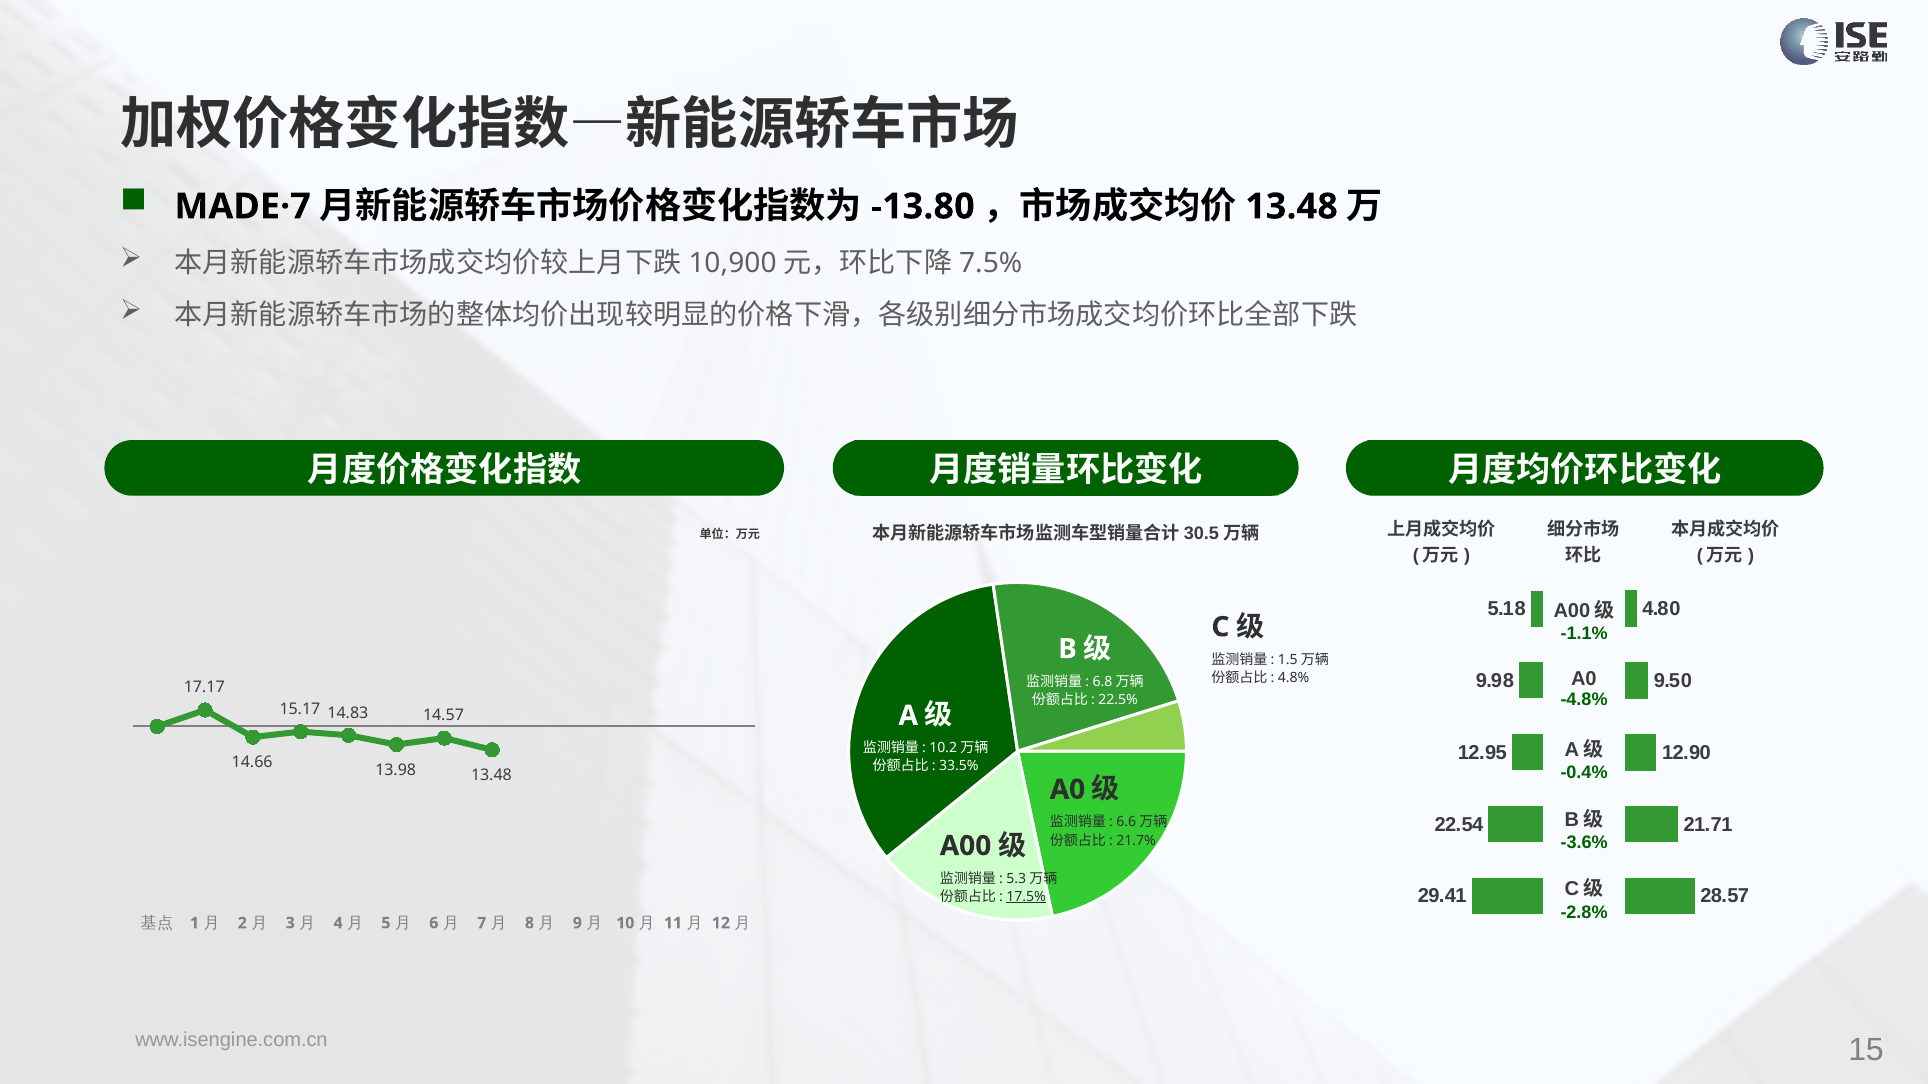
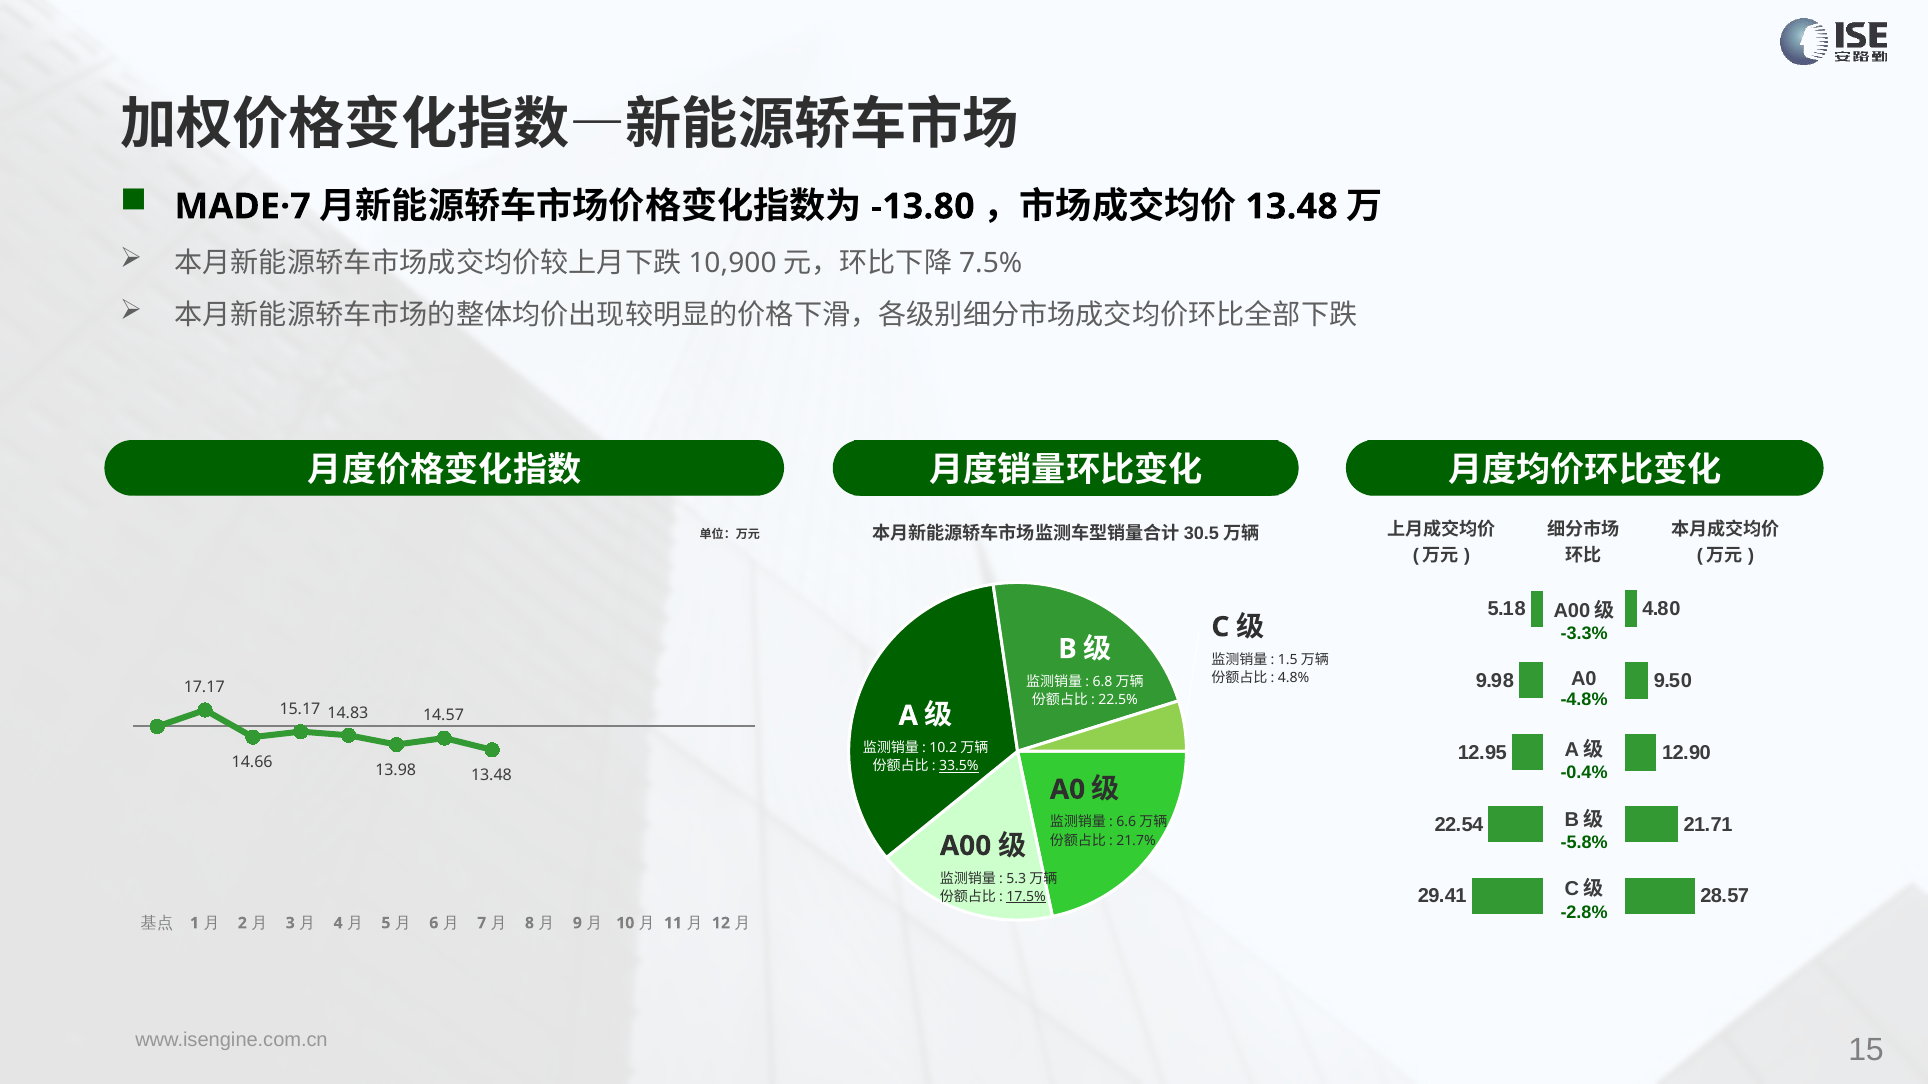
-1.1%: -1.1% -> -3.3% (1584, 634)
33.5% underline: none -> present (959, 767)
-3.6%: -3.6% -> -5.8% (1584, 843)
